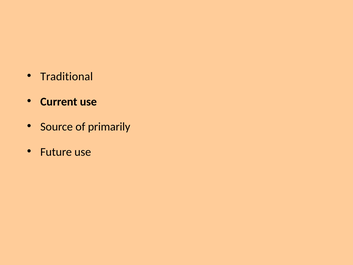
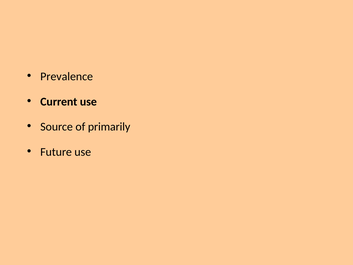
Traditional: Traditional -> Prevalence (67, 76)
